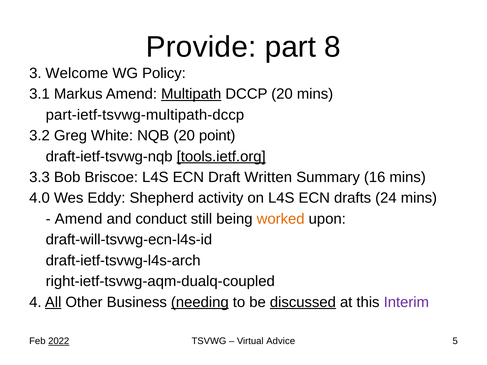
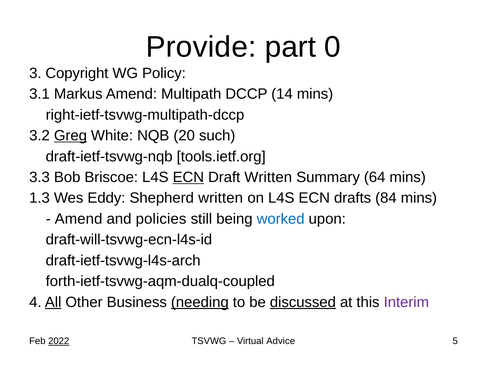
8: 8 -> 0 (333, 47)
Welcome: Welcome -> Copyright (77, 73)
Multipath underline: present -> none (191, 94)
DCCP 20: 20 -> 14 (282, 94)
part-ietf-tsvwg-multipath-dccp: part-ietf-tsvwg-multipath-dccp -> right-ietf-tsvwg-multipath-dccp (145, 115)
Greg underline: none -> present (70, 136)
point: point -> such (217, 136)
tools.ietf.org underline: present -> none (221, 157)
ECN underline: none -> present (188, 177)
16: 16 -> 64 (375, 177)
4.0: 4.0 -> 1.3 (40, 198)
Shepherd activity: activity -> written (221, 198)
24: 24 -> 84 (386, 198)
conduct: conduct -> policies (161, 219)
worked colour: orange -> blue (281, 219)
right-ietf-tsvwg-aqm-dualq-coupled: right-ietf-tsvwg-aqm-dualq-coupled -> forth-ietf-tsvwg-aqm-dualq-coupled (160, 281)
